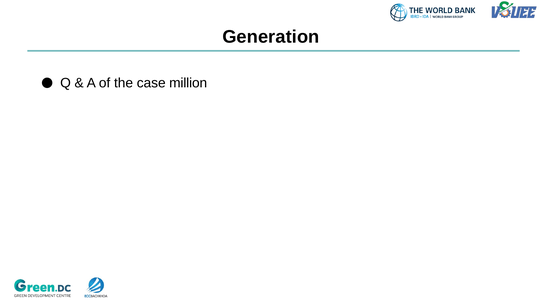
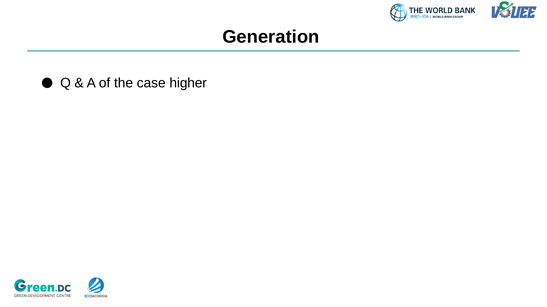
million: million -> higher (188, 83)
